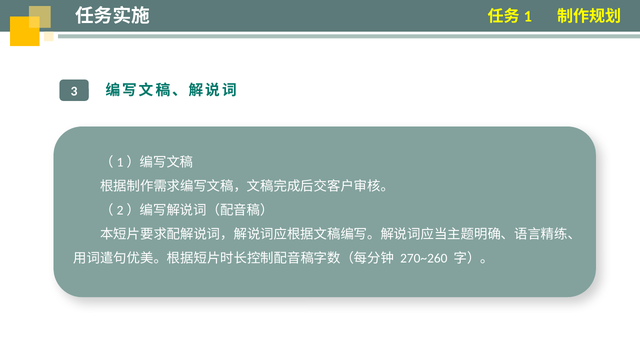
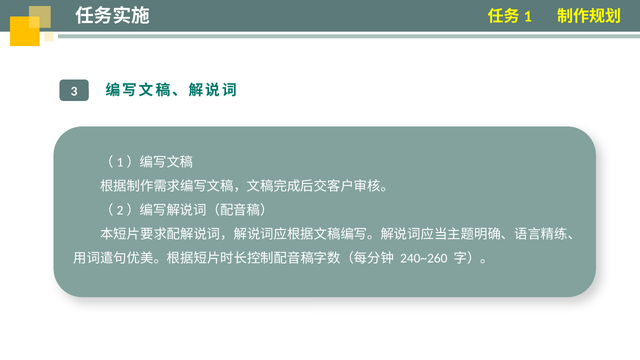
270~260: 270~260 -> 240~260 (424, 258)
